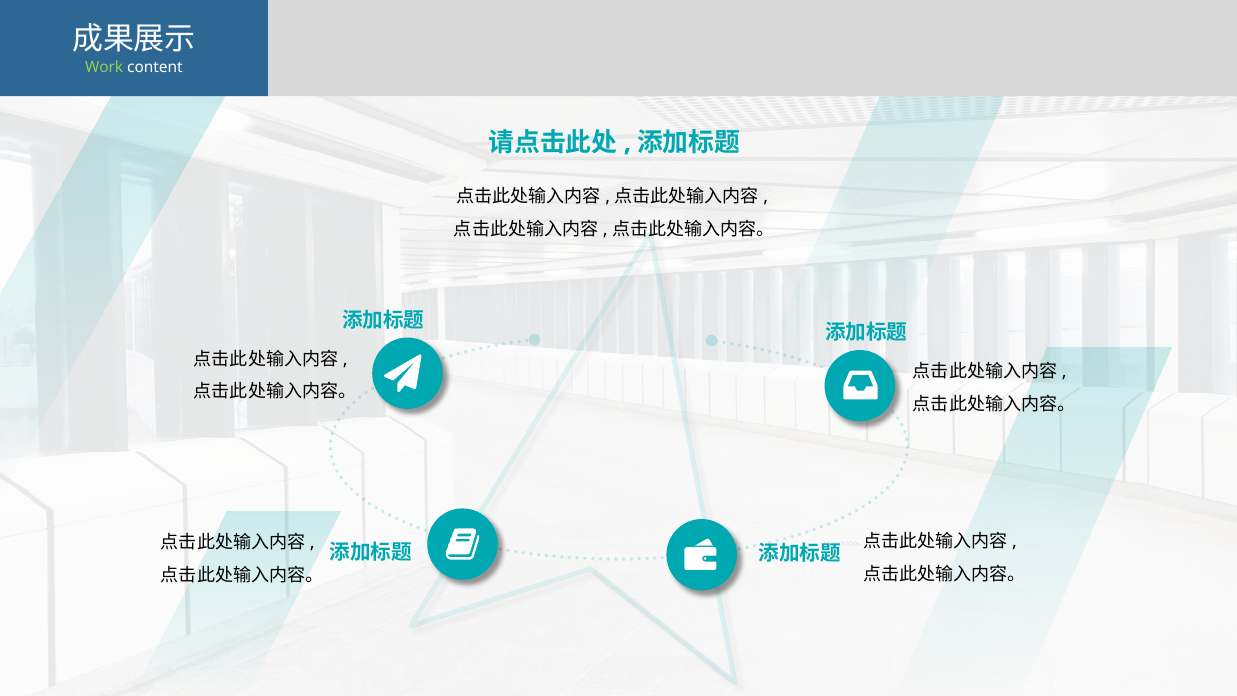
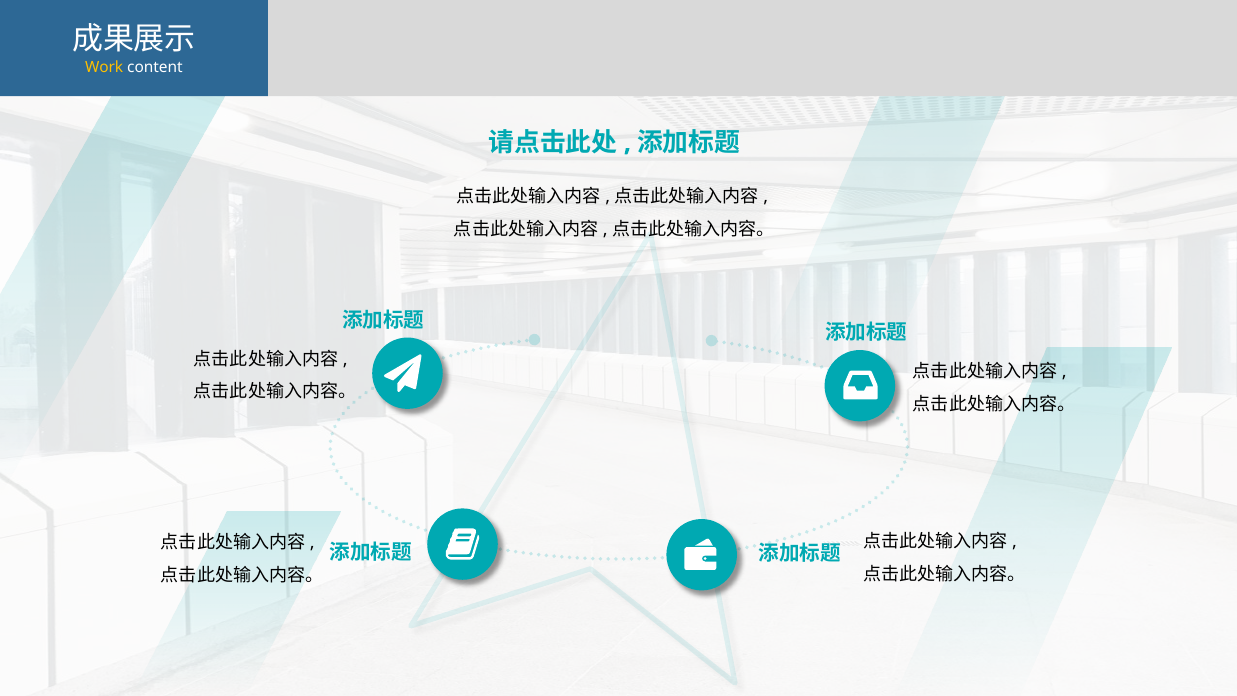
Work colour: light green -> yellow (104, 68)
